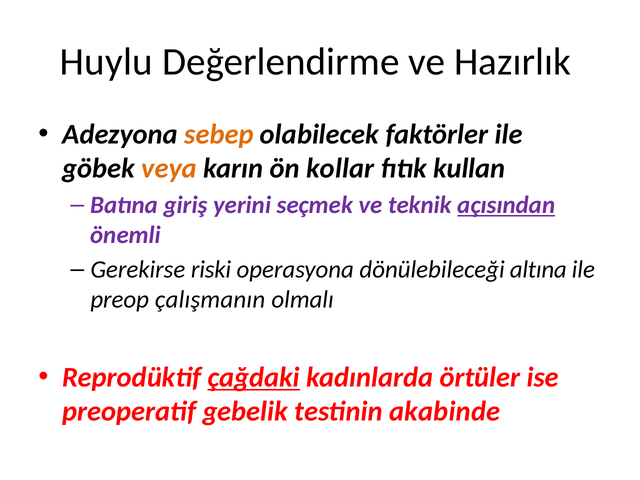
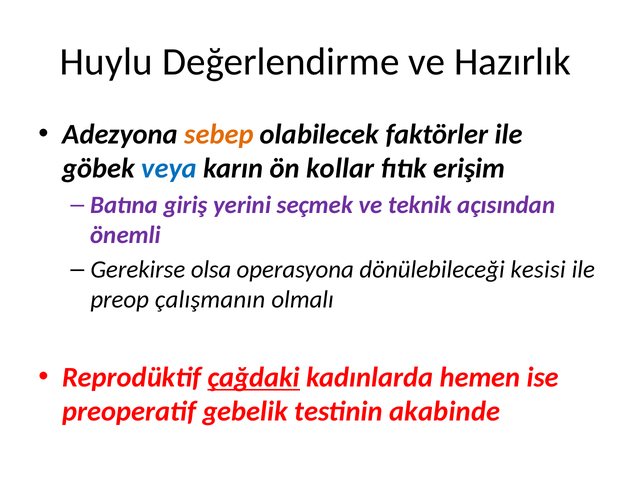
veya colour: orange -> blue (169, 168)
kullan: kullan -> erişim (469, 168)
açısından underline: present -> none (506, 205)
riski: riski -> olsa (211, 270)
altına: altına -> kesisi (538, 270)
örtüler: örtüler -> hemen (480, 377)
